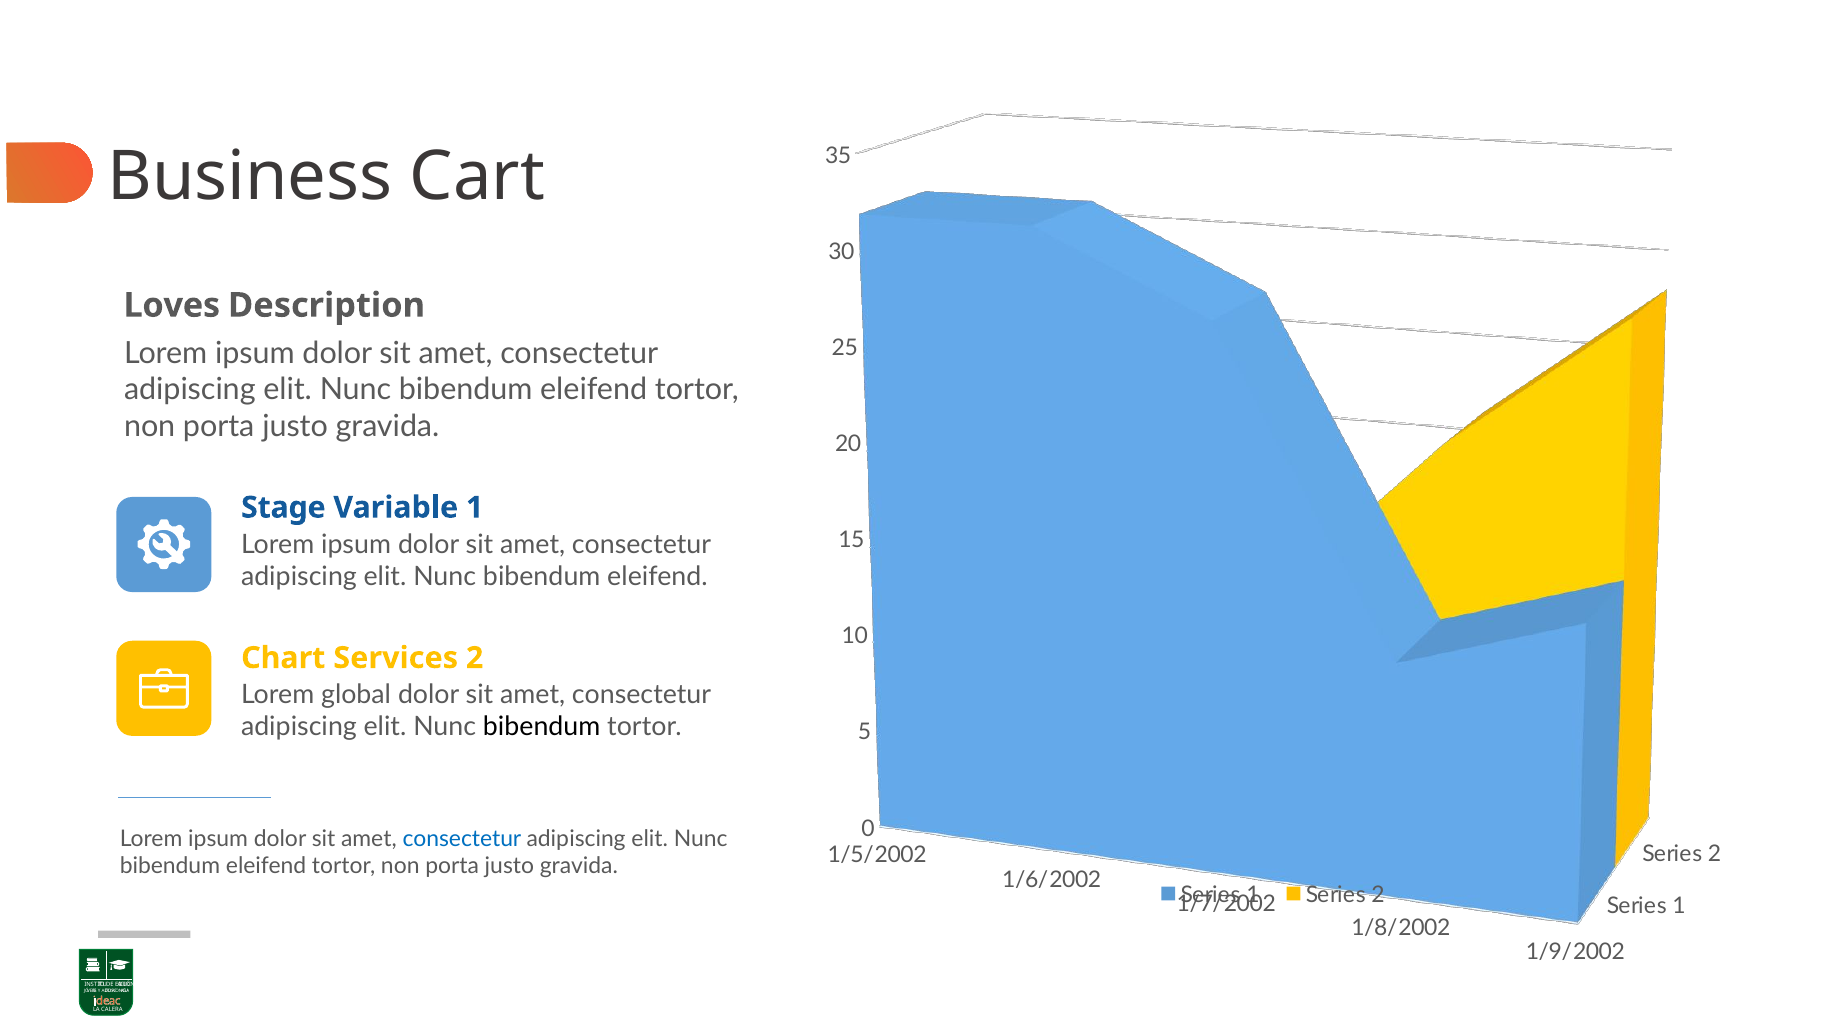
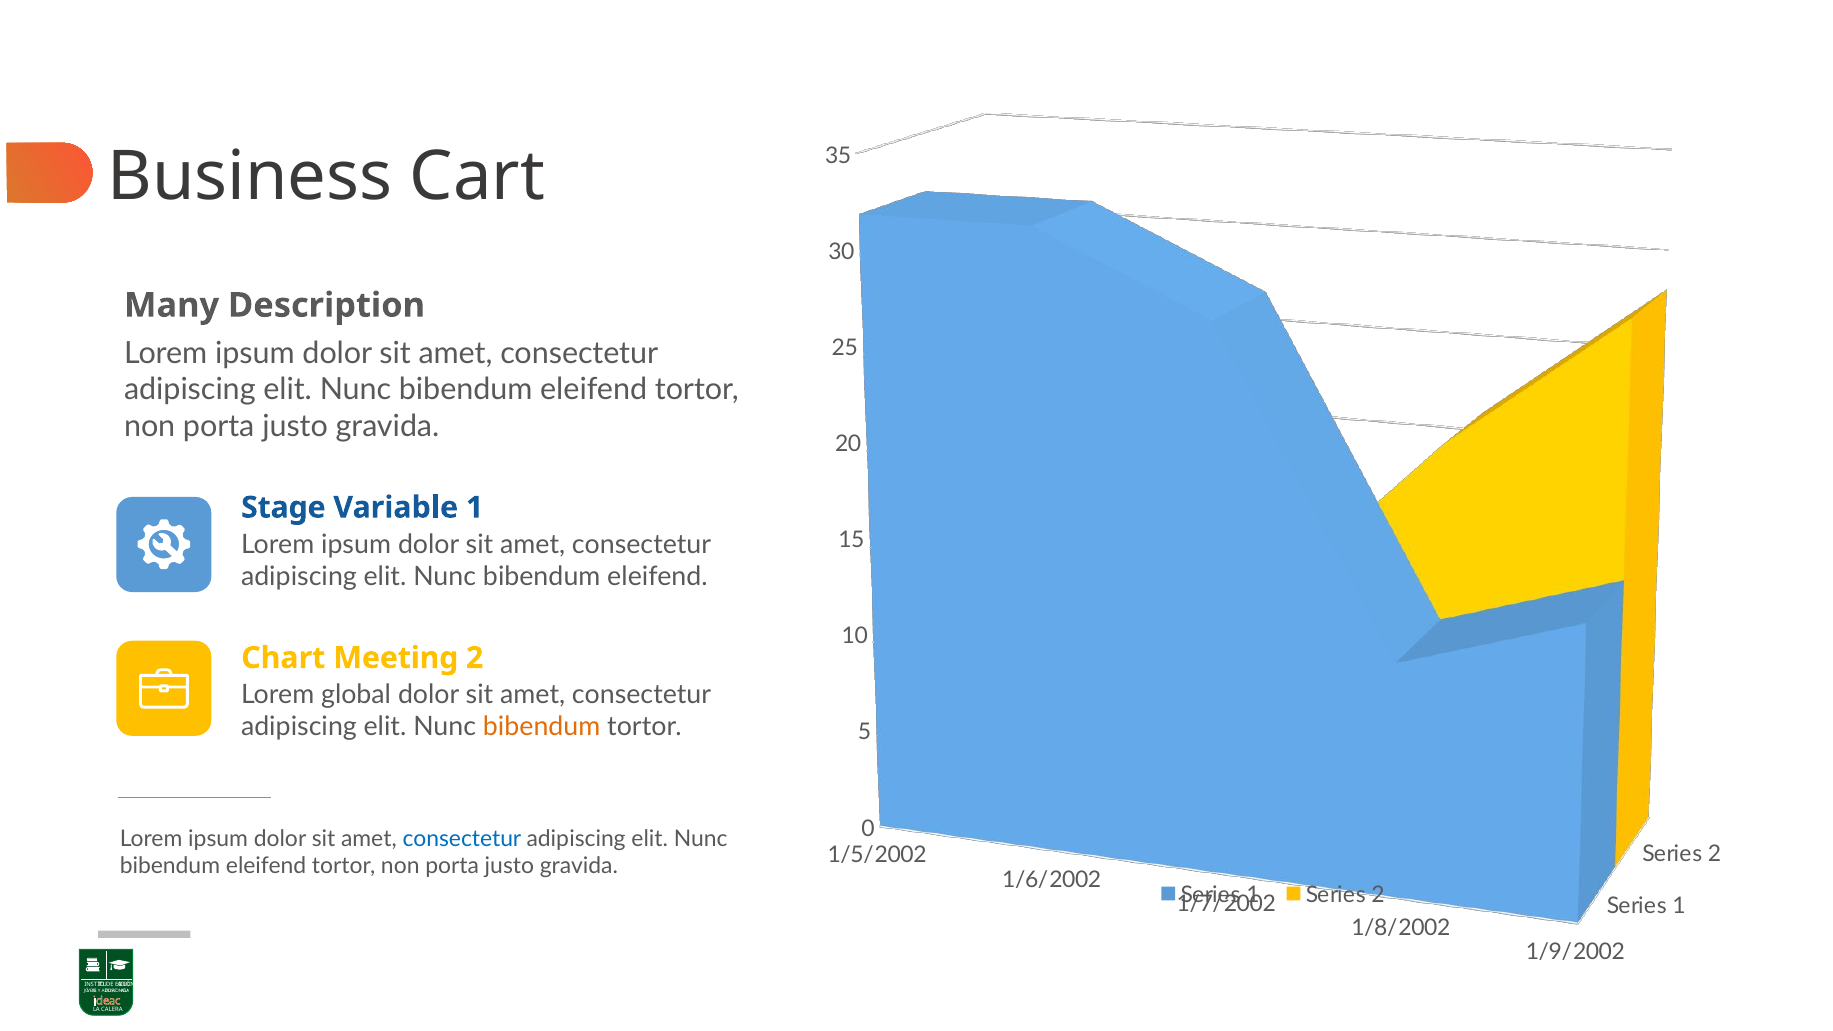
Loves: Loves -> Many (172, 305)
Services: Services -> Meeting (396, 658)
bibendum colour: black -> orange (542, 727)
